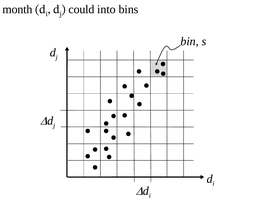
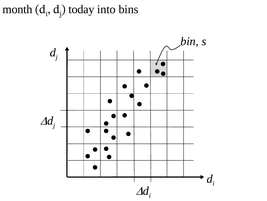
could: could -> today (81, 9)
